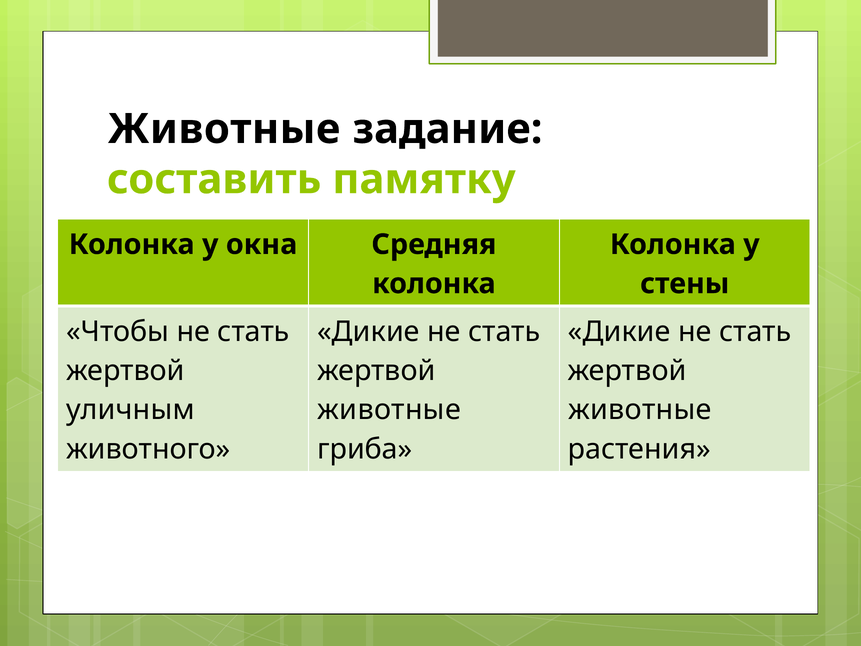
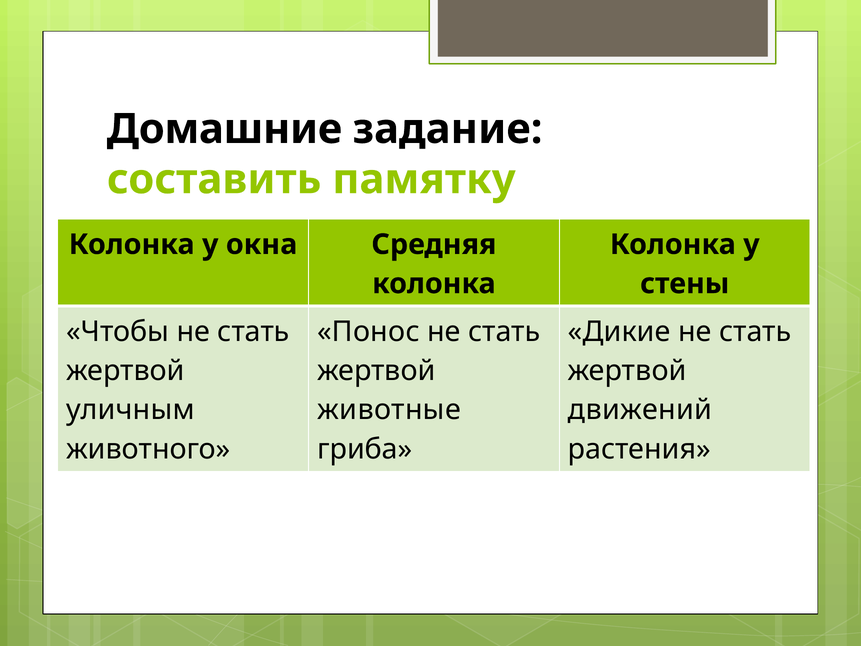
Животные: Животные -> Домашние (224, 129)
Дикие: Дикие -> Понос (368, 331)
животные: животные -> движений (640, 410)
